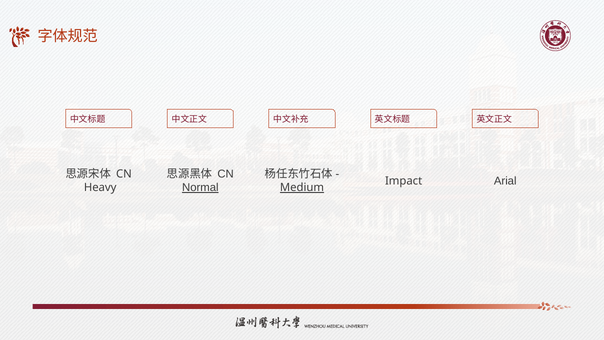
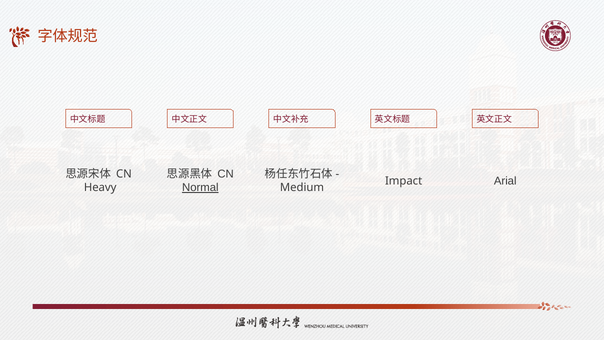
Medium underline: present -> none (302, 188)
